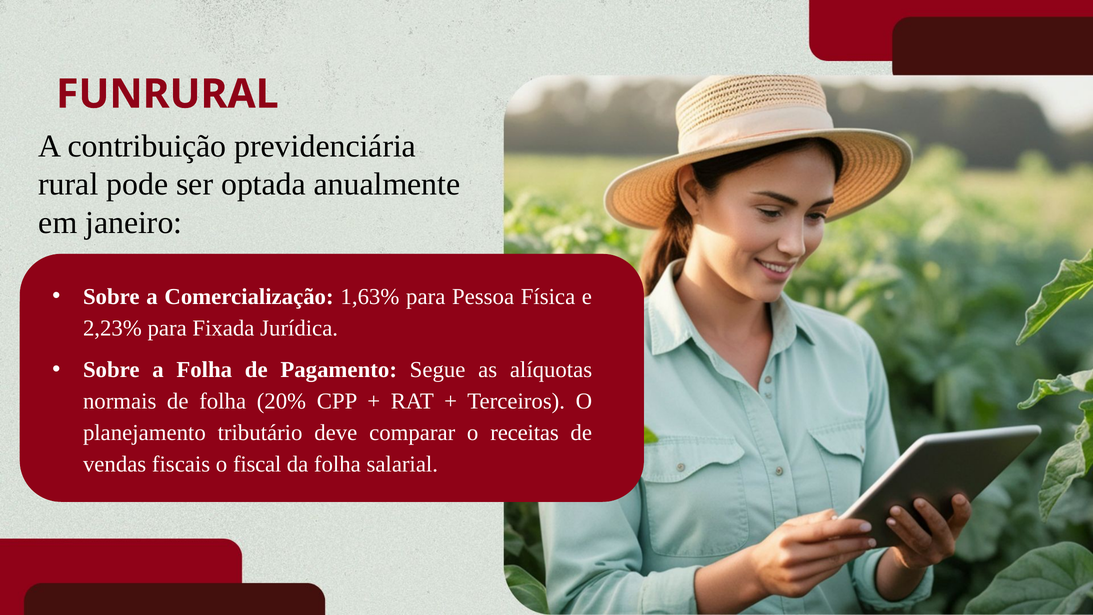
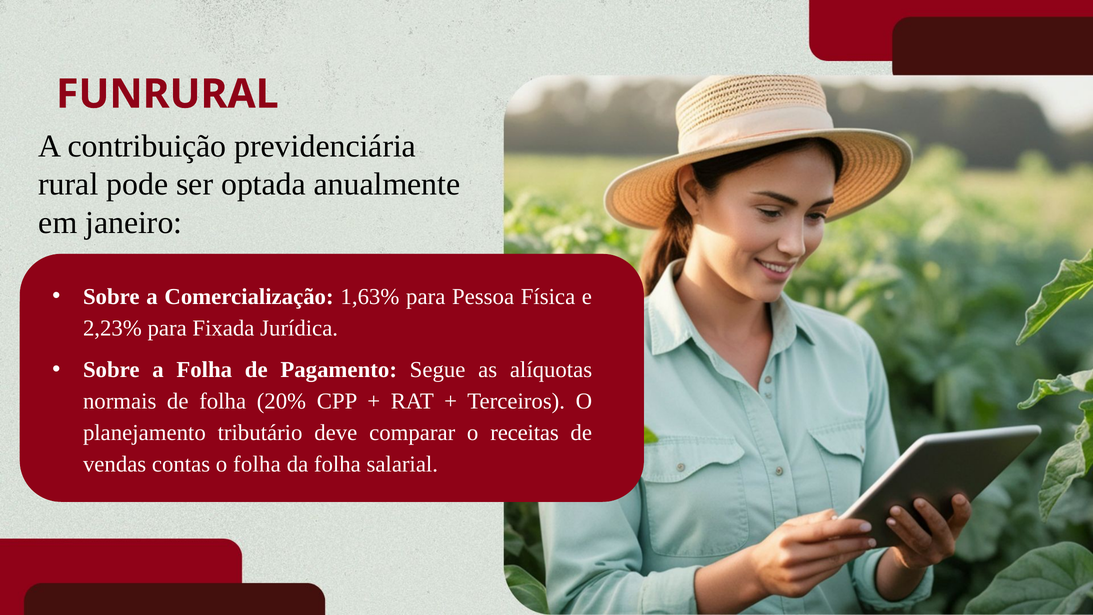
fiscais: fiscais -> contas (181, 464)
o fiscal: fiscal -> folha (257, 464)
